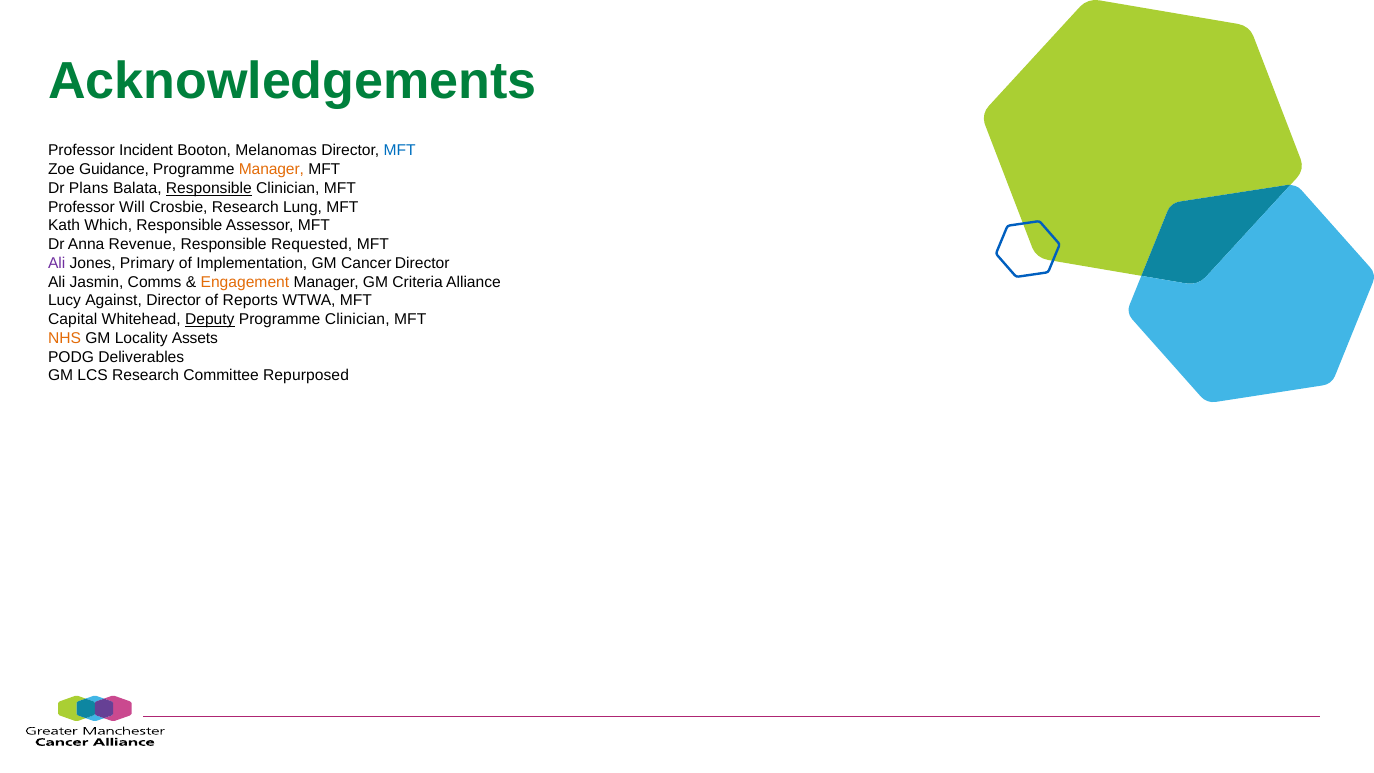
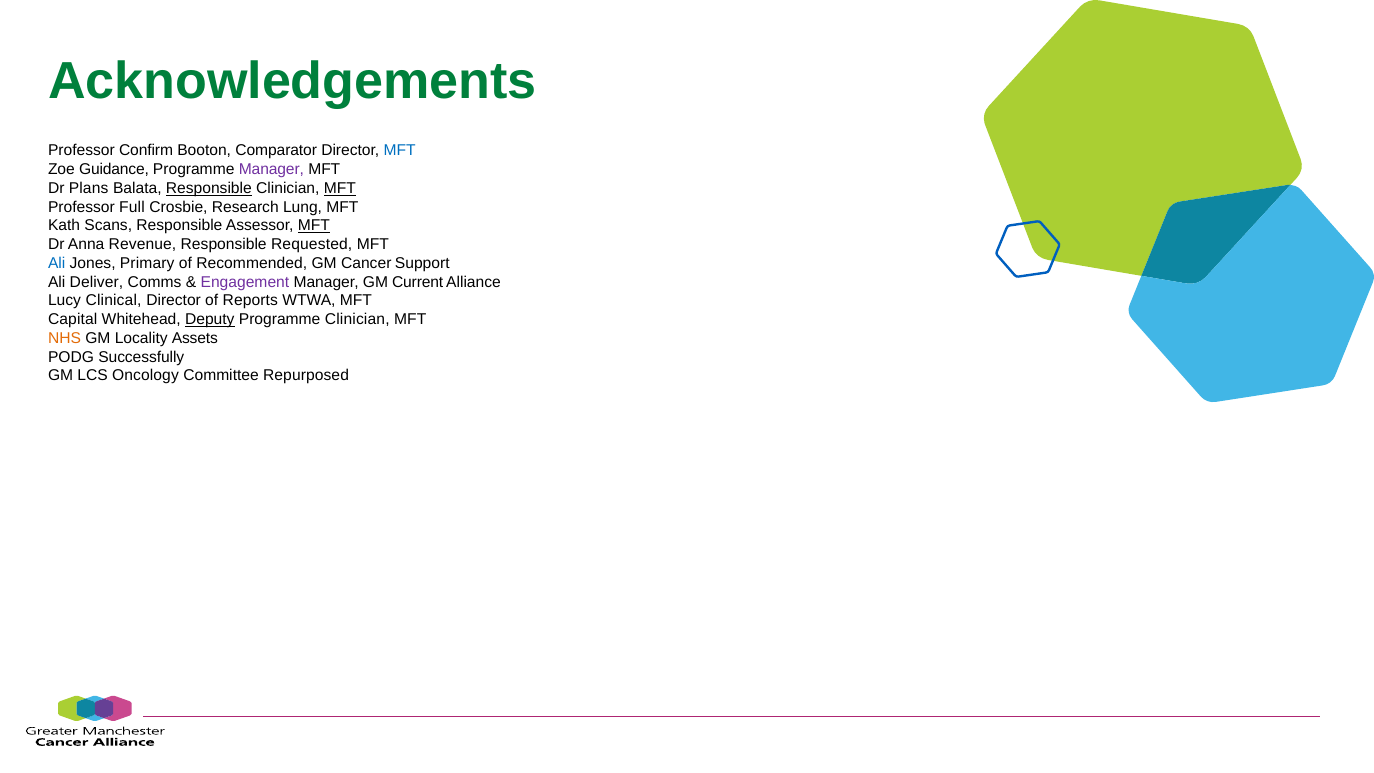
Incident: Incident -> Confirm (146, 151)
Melanomas: Melanomas -> Comparator (276, 151)
Manager colour: orange -> purple (271, 170)
MFT underline: none -> present (340, 188)
Will: Will -> Full (132, 207)
Which: Which -> Scans (108, 226)
MFT underline: none -> present (314, 226)
Ali colour: purple -> blue (57, 263)
Implementation: Implementation -> Recommended (252, 263)
Cancer Director: Director -> Support (422, 263)
Jasmin: Jasmin -> Deliver (96, 282)
Engagement colour: orange -> purple (245, 282)
Criteria: Criteria -> Current (418, 282)
Against: Against -> Clinical (114, 301)
Deliverables: Deliverables -> Successfully (141, 357)
LCS Research: Research -> Oncology (145, 376)
